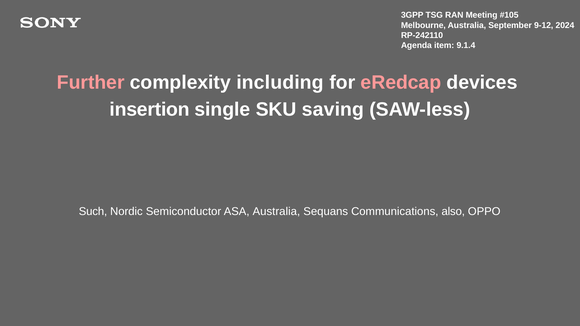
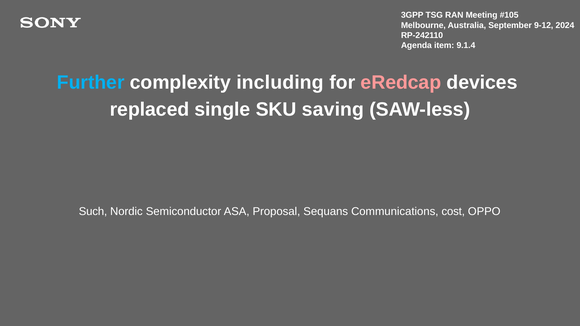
Further colour: pink -> light blue (91, 83)
insertion: insertion -> replaced (150, 110)
ASA Australia: Australia -> Proposal (276, 212)
also: also -> cost (453, 212)
